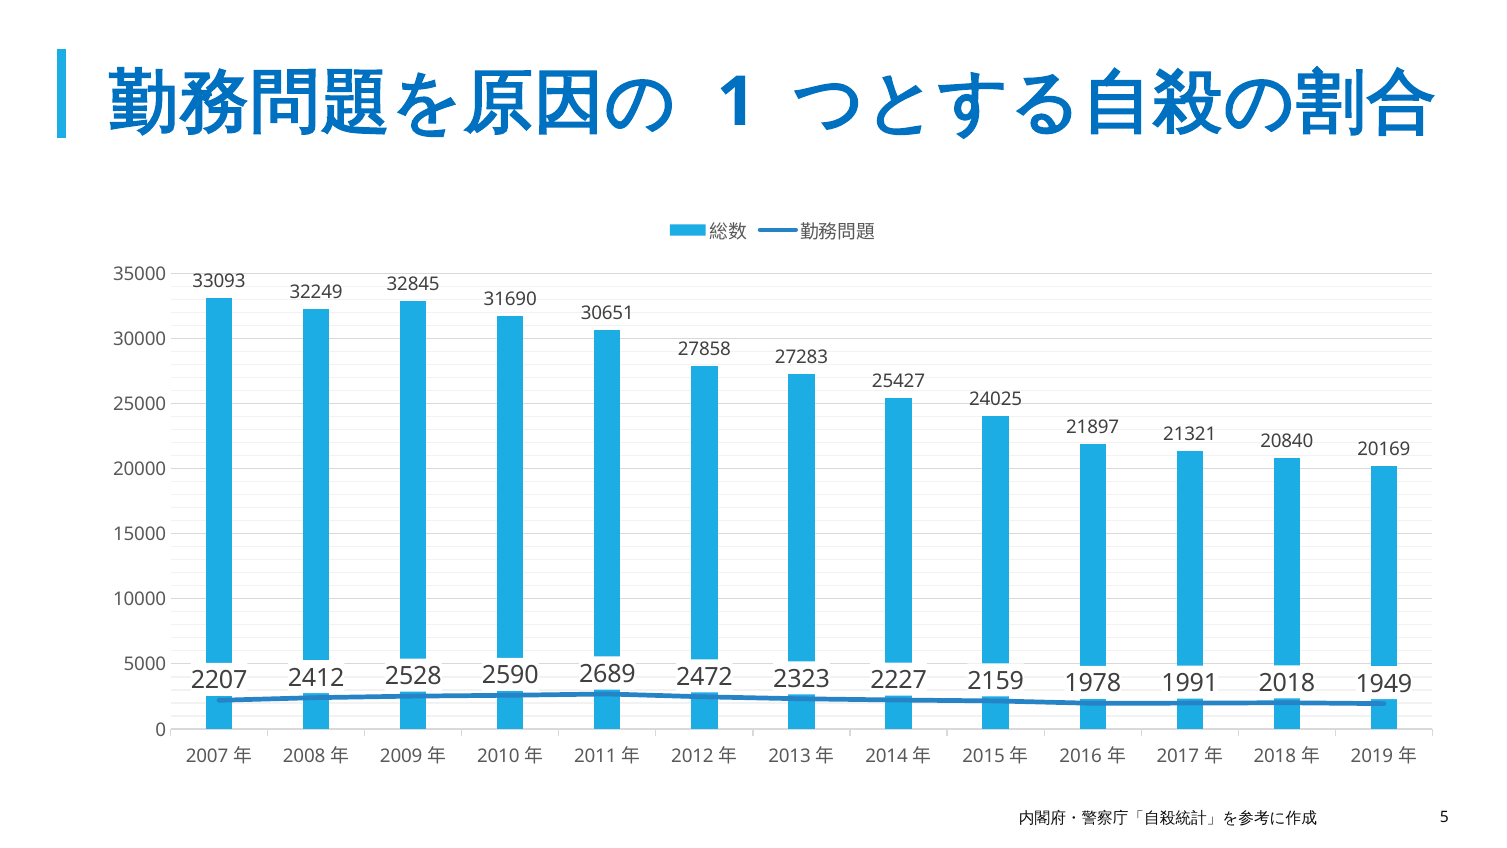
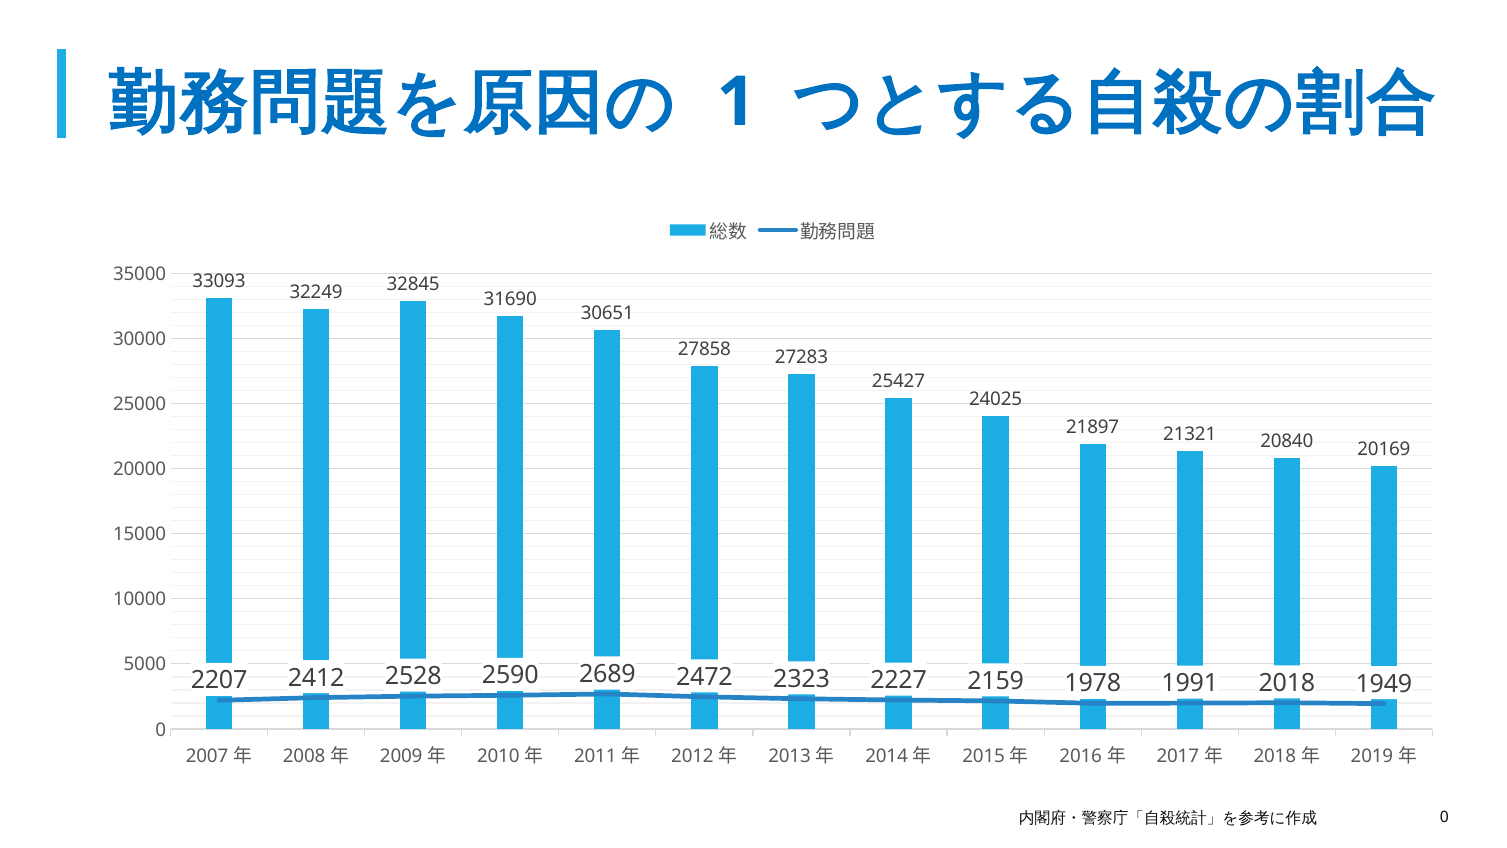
5: 5 -> 0 (1444, 817)
